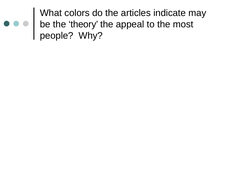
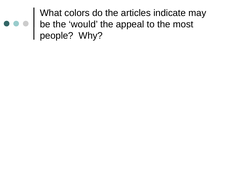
theory: theory -> would (83, 24)
